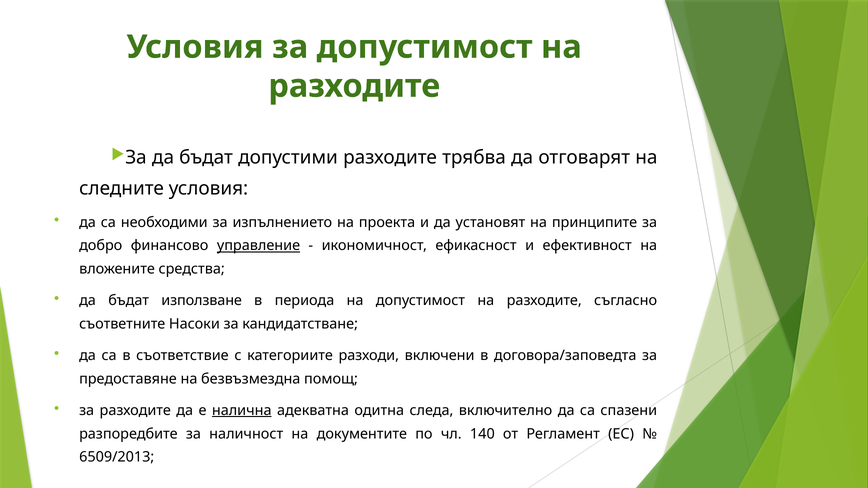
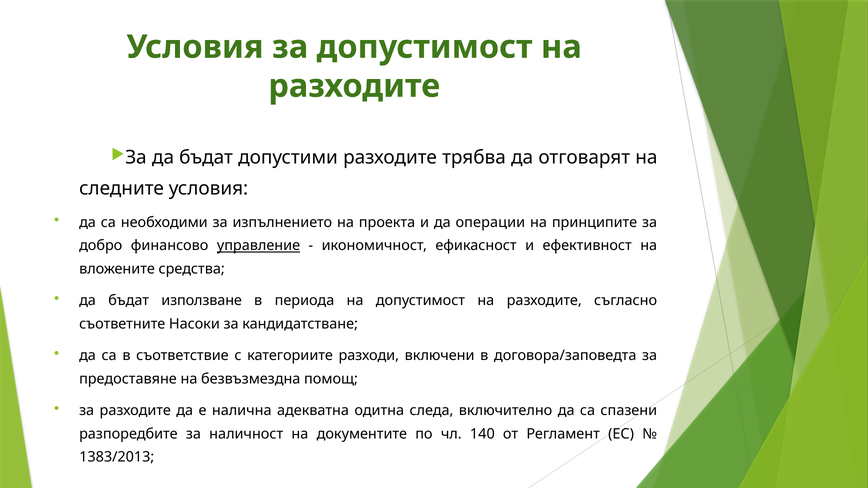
установят: установят -> операции (490, 222)
налична underline: present -> none (242, 411)
6509/2013: 6509/2013 -> 1383/2013 (117, 457)
